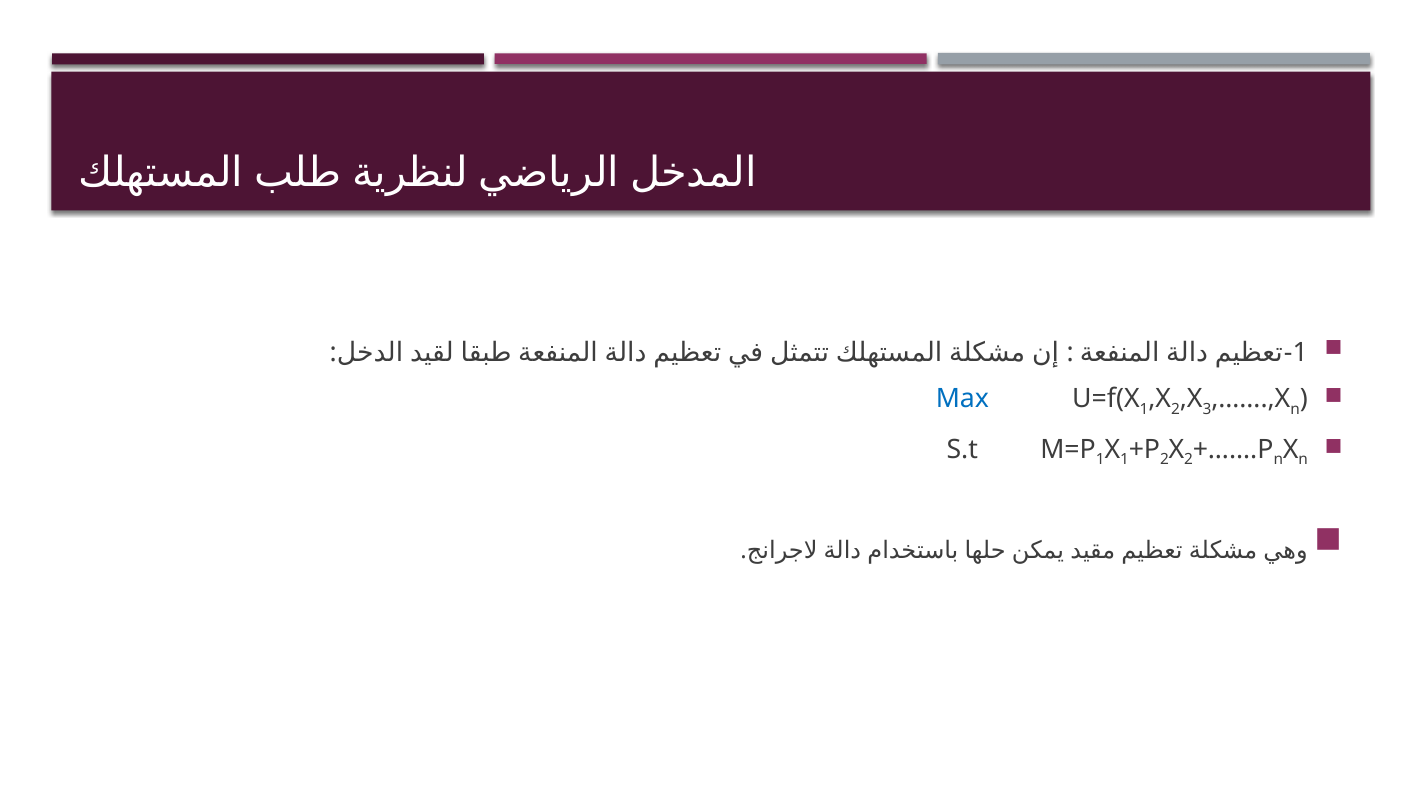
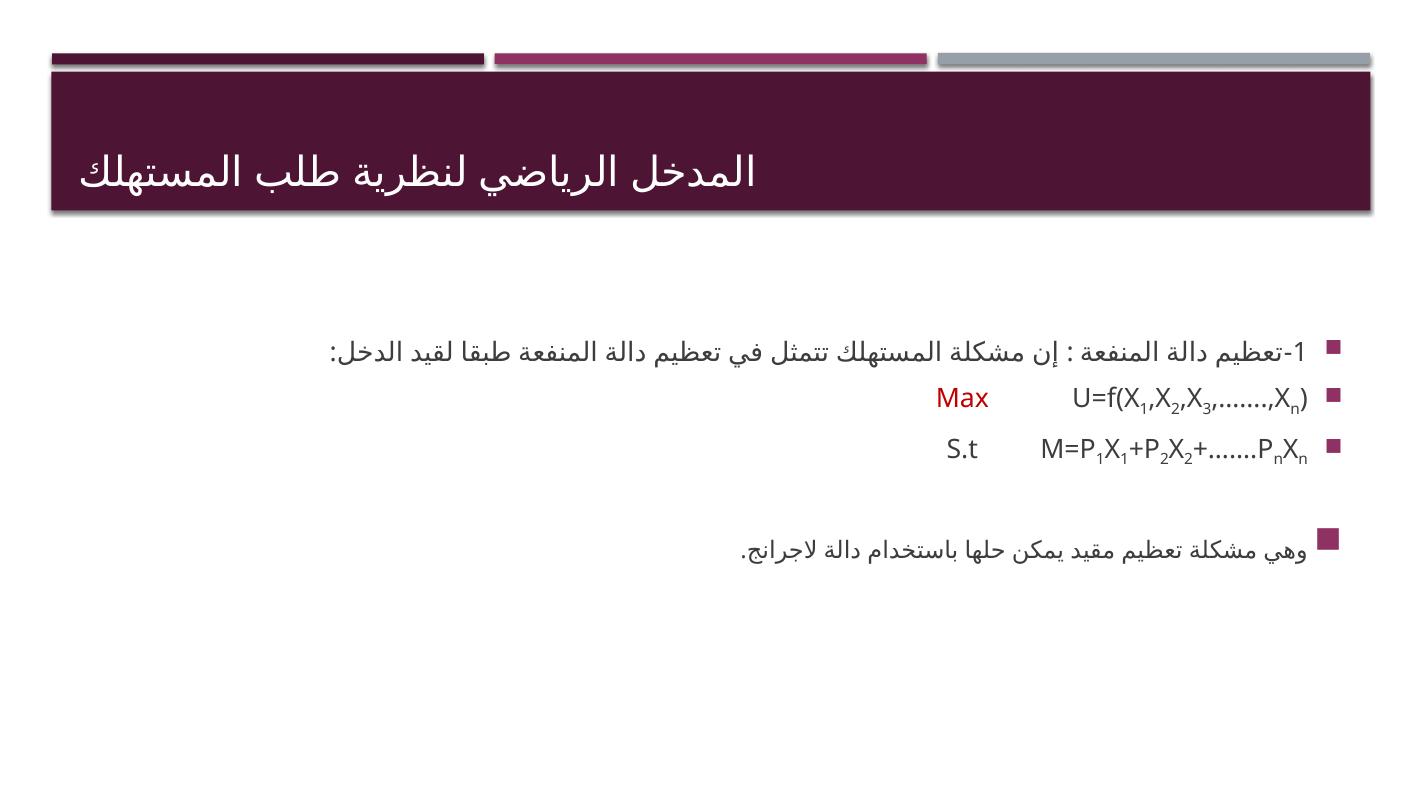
Max colour: blue -> red (962, 399)
